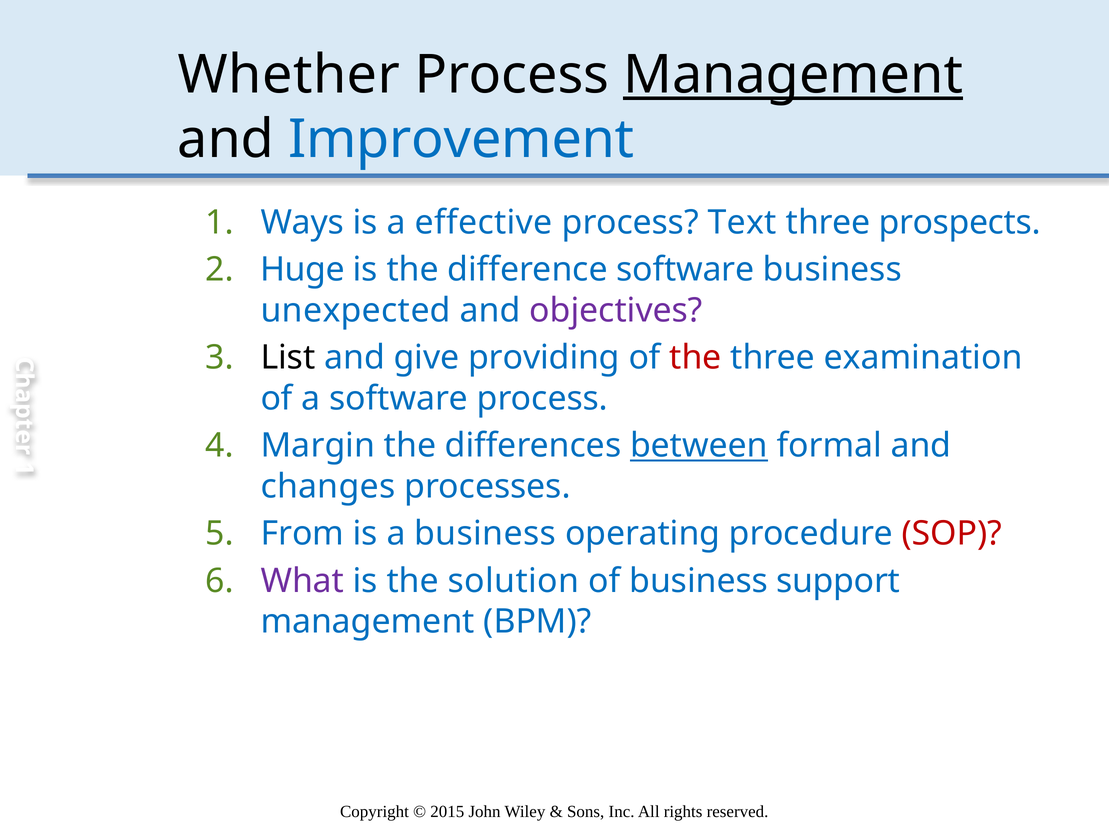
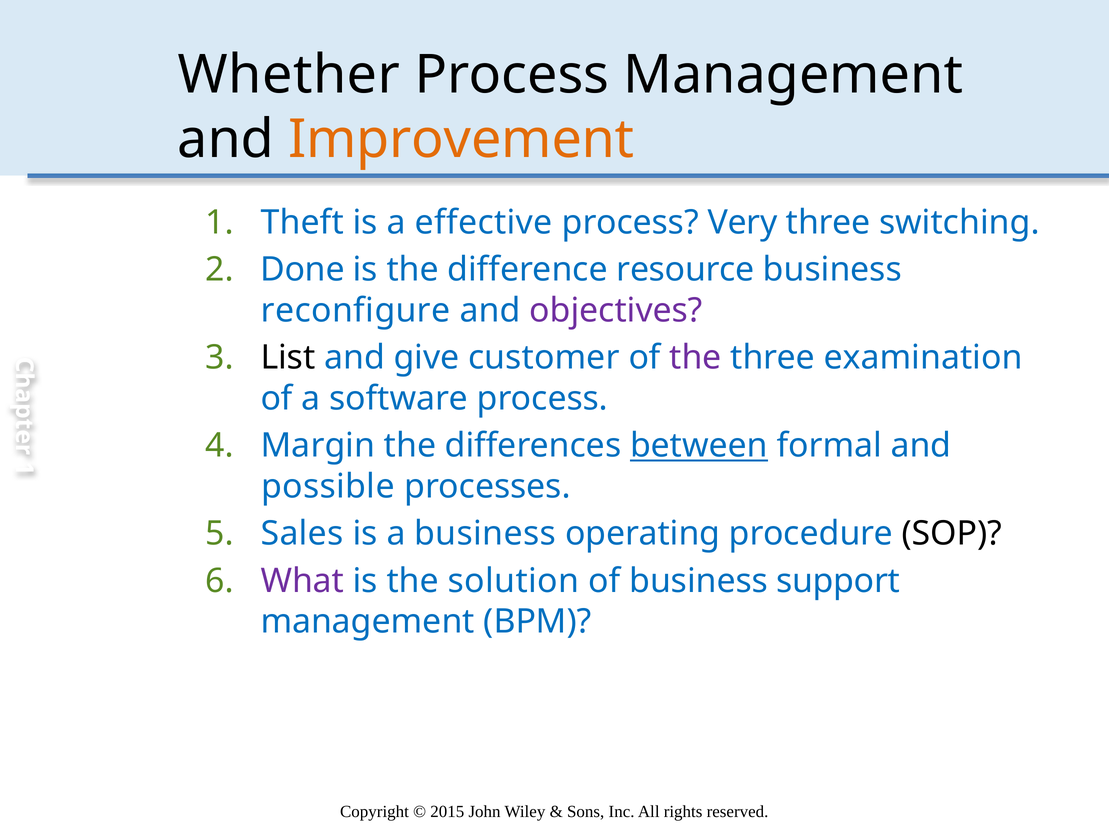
Management underline: present -> none (793, 75)
Improvement colour: blue -> orange (461, 140)
Ways: Ways -> Theft (302, 222)
Text: Text -> Very (742, 222)
prospects: prospects -> switching (959, 222)
Huge: Huge -> Done (302, 270)
difference software: software -> resource (685, 270)
unexpected: unexpected -> reconfigure (356, 310)
providing: providing -> customer (544, 358)
the colour: red -> purple (695, 358)
changes: changes -> possible (328, 486)
From: From -> Sales (302, 534)
SOP colour: red -> black (952, 534)
